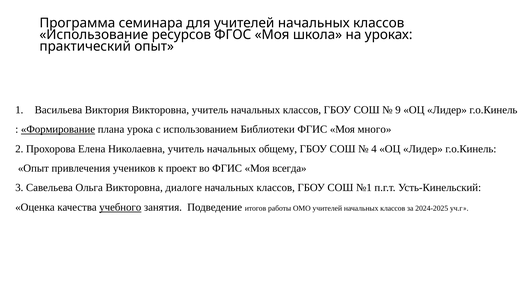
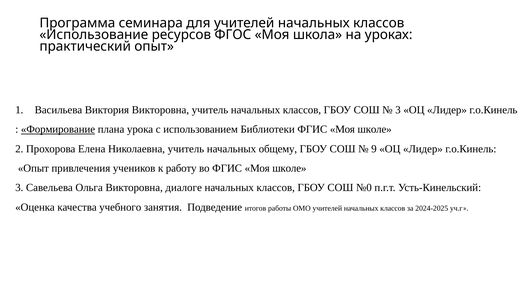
9: 9 -> 3 (398, 110)
Библиотеки ФГИС Моя много: много -> школе (375, 129)
4: 4 -> 9 (374, 148)
проект: проект -> работу (181, 168)
во ФГИС Моя всегда: всегда -> школе (289, 168)
№1: №1 -> №0 (364, 187)
учебного underline: present -> none (120, 207)
